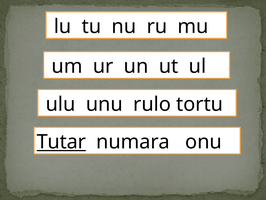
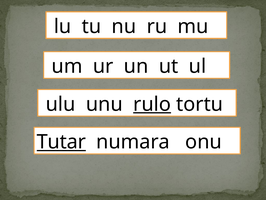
rulo underline: none -> present (152, 104)
